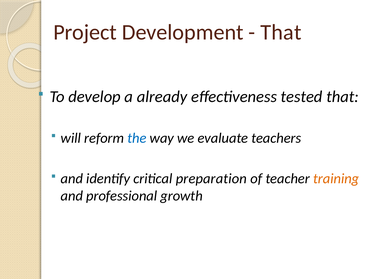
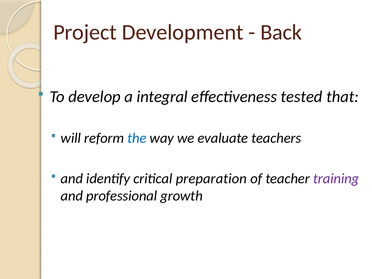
That: That -> Back (281, 32)
already: already -> integral (162, 97)
training colour: orange -> purple (336, 179)
